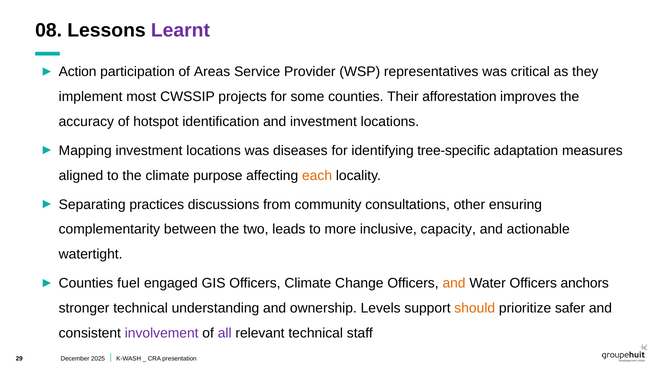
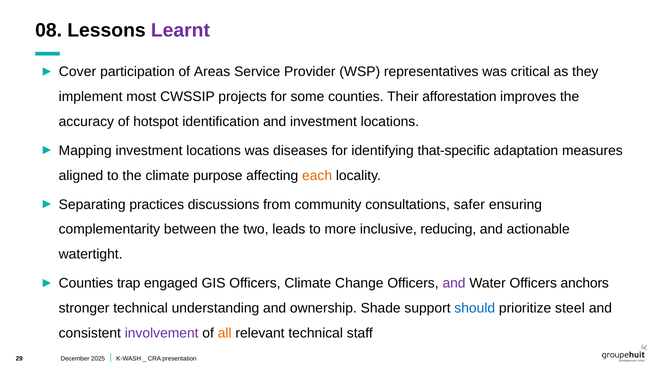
Action: Action -> Cover (77, 72)
tree-specific: tree-specific -> that-specific (454, 151)
other: other -> safer (469, 204)
capacity: capacity -> reducing (448, 229)
fuel: fuel -> trap (129, 283)
and colour: orange -> purple (454, 283)
Levels: Levels -> Shade (381, 308)
should colour: orange -> blue (475, 308)
safer: safer -> steel (570, 308)
all colour: purple -> orange (225, 333)
